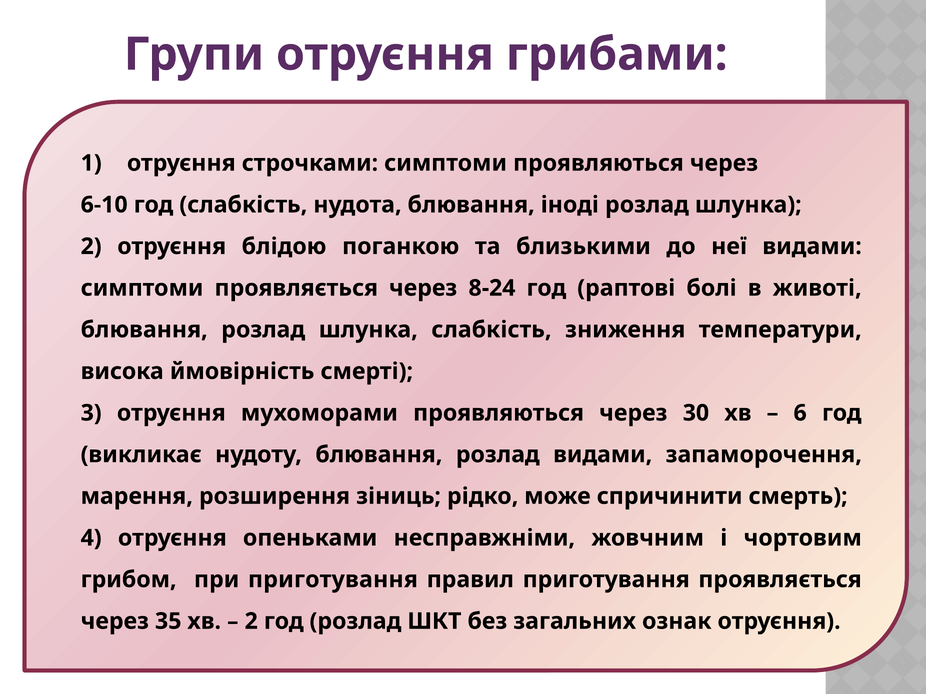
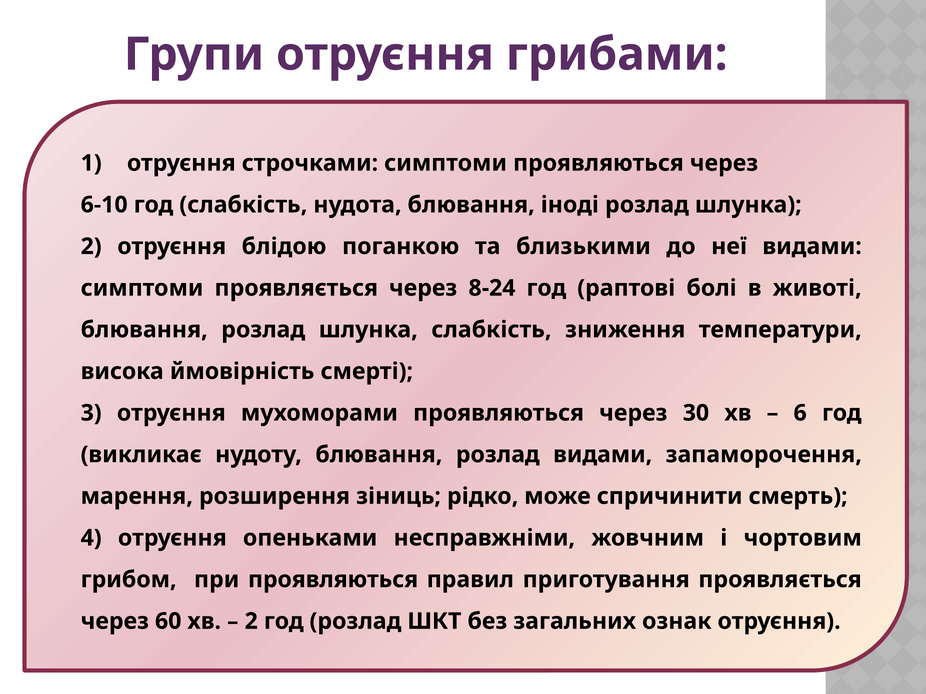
при приготування: приготування -> проявляються (333, 580)
35: 35 -> 60 (168, 622)
